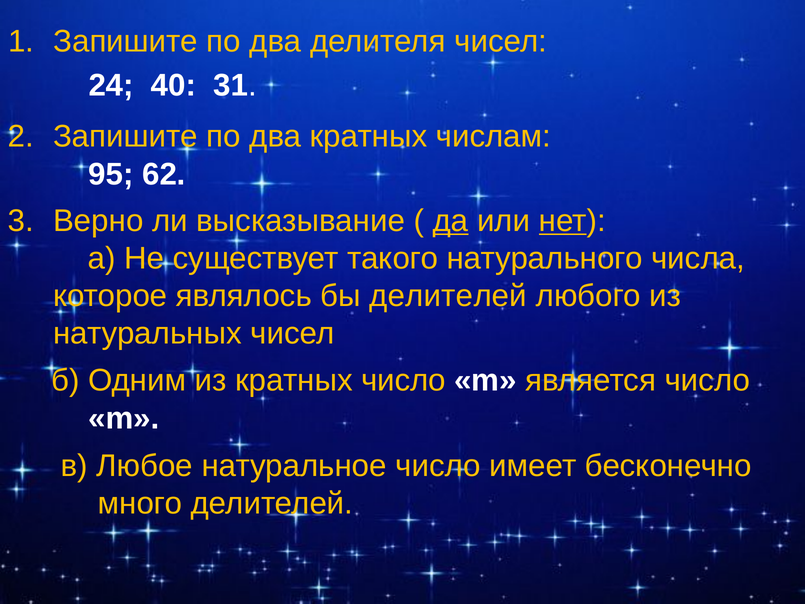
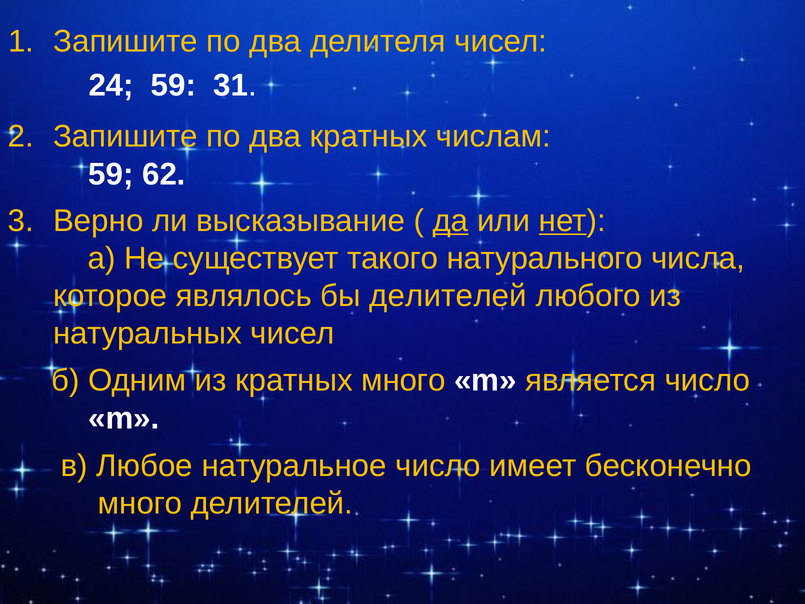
24 40: 40 -> 59 (174, 86)
95: 95 -> 59 (111, 174)
кратных число: число -> много (403, 380)
